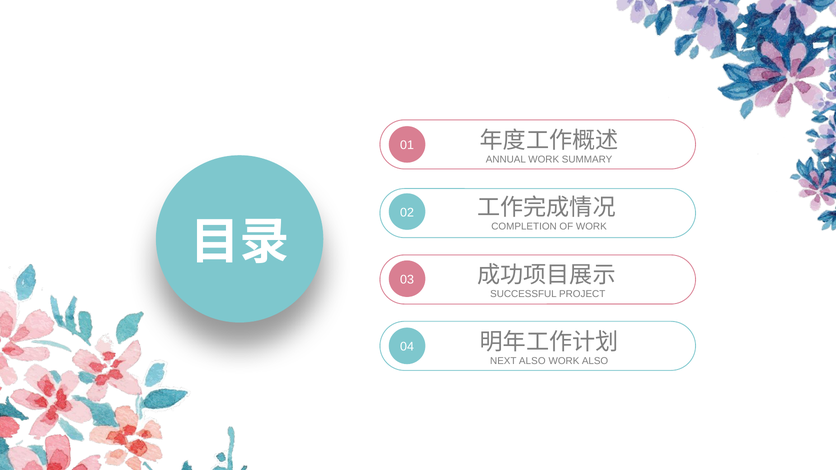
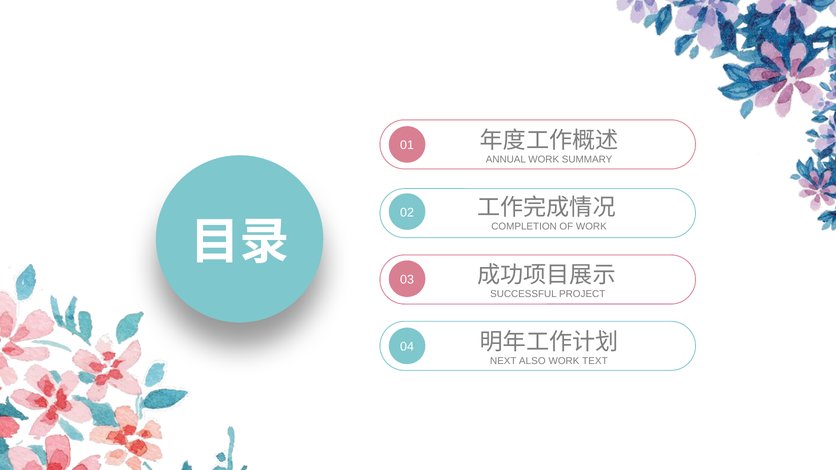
WORK ALSO: ALSO -> TEXT (595, 361)
